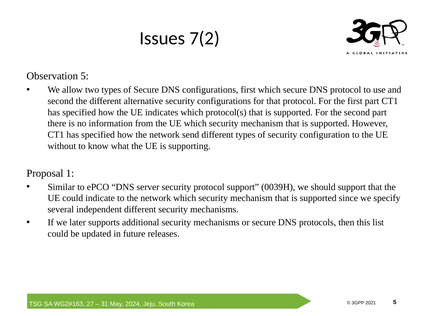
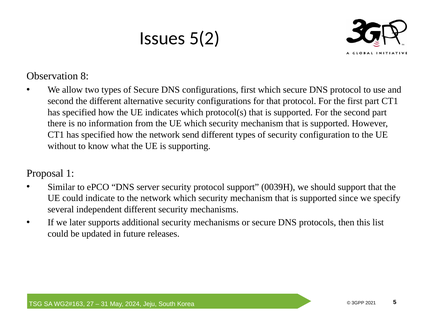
7(2: 7(2 -> 5(2 (205, 38)
Observation 5: 5 -> 8 (85, 76)
